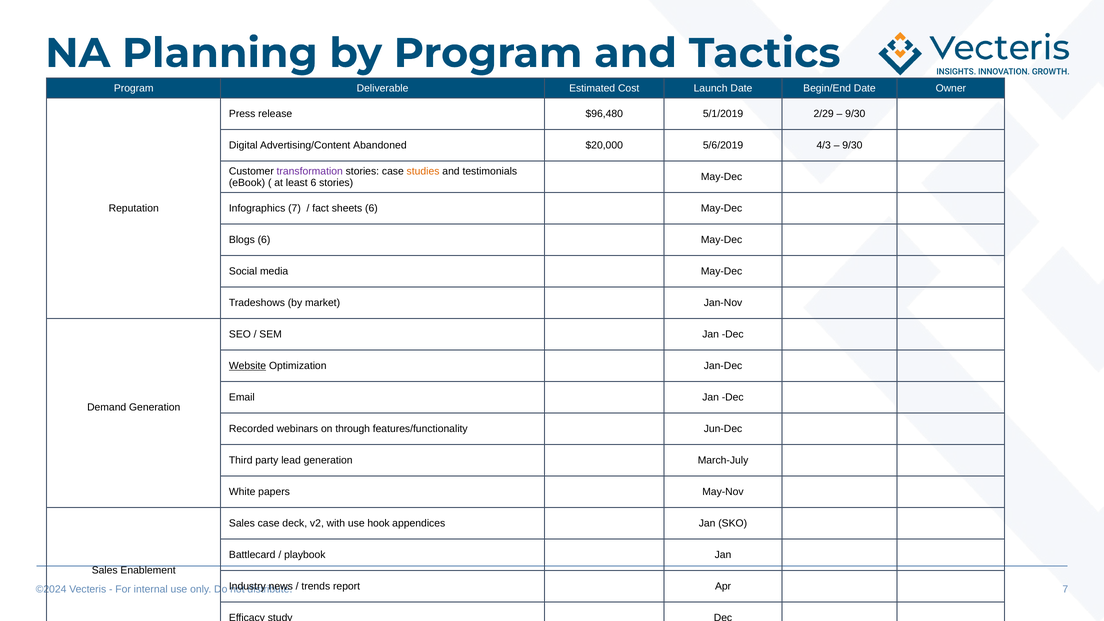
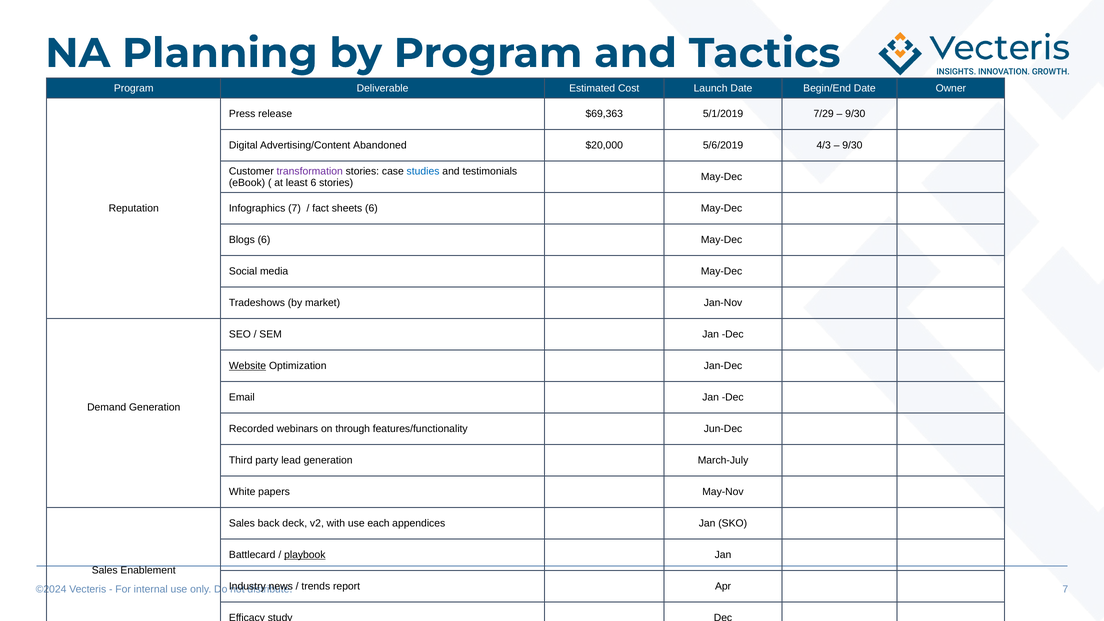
$96,480: $96,480 -> $69,363 (604, 114)
2/29: 2/29 -> 7/29 (824, 114)
studies colour: orange -> blue (423, 171)
Sales case: case -> back (269, 523)
hook: hook -> each (379, 523)
playbook underline: none -> present (305, 555)
